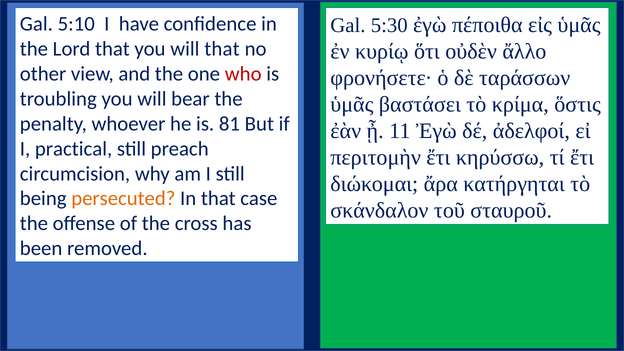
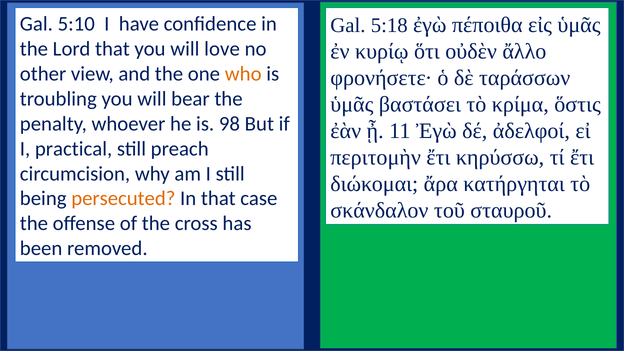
5:30: 5:30 -> 5:18 (389, 25)
will that: that -> love (222, 49)
who colour: red -> orange (243, 74)
81: 81 -> 98 (229, 124)
